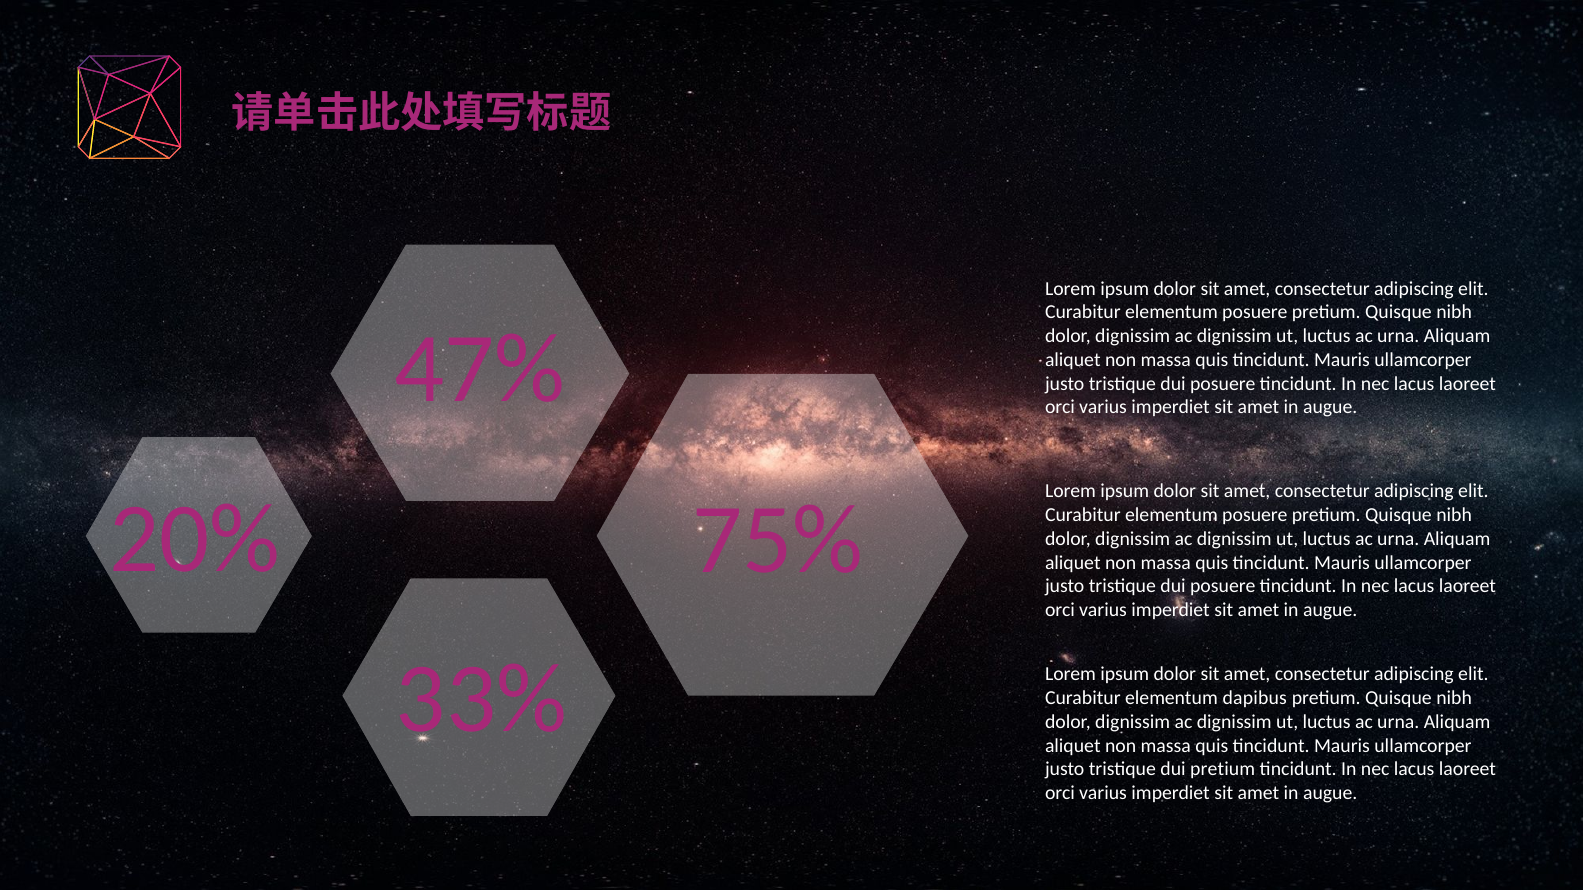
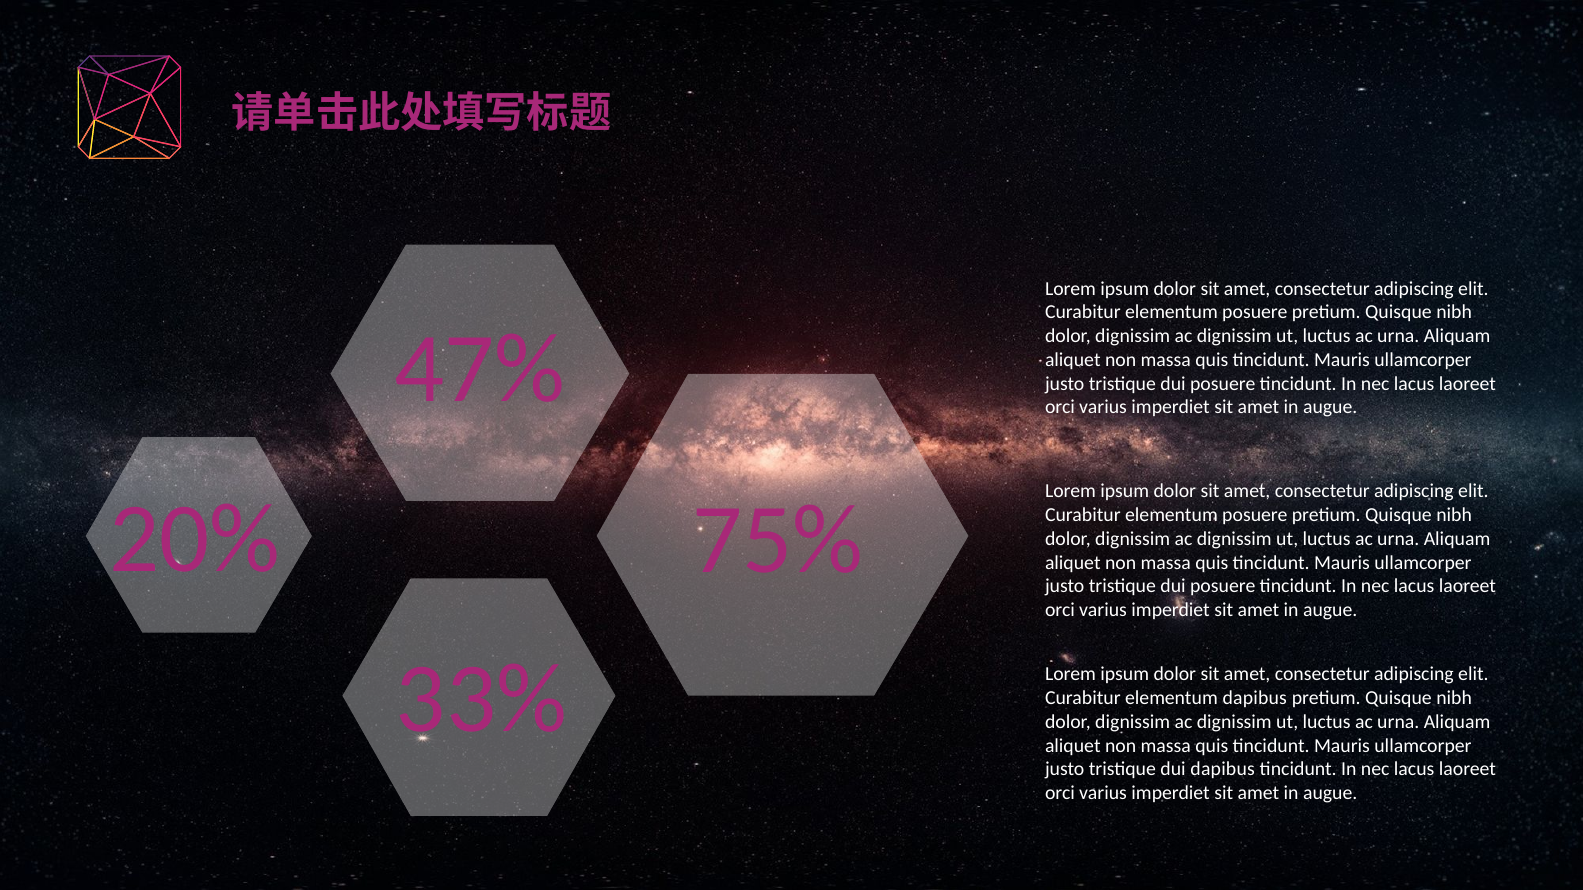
dui pretium: pretium -> dapibus (1223, 770)
